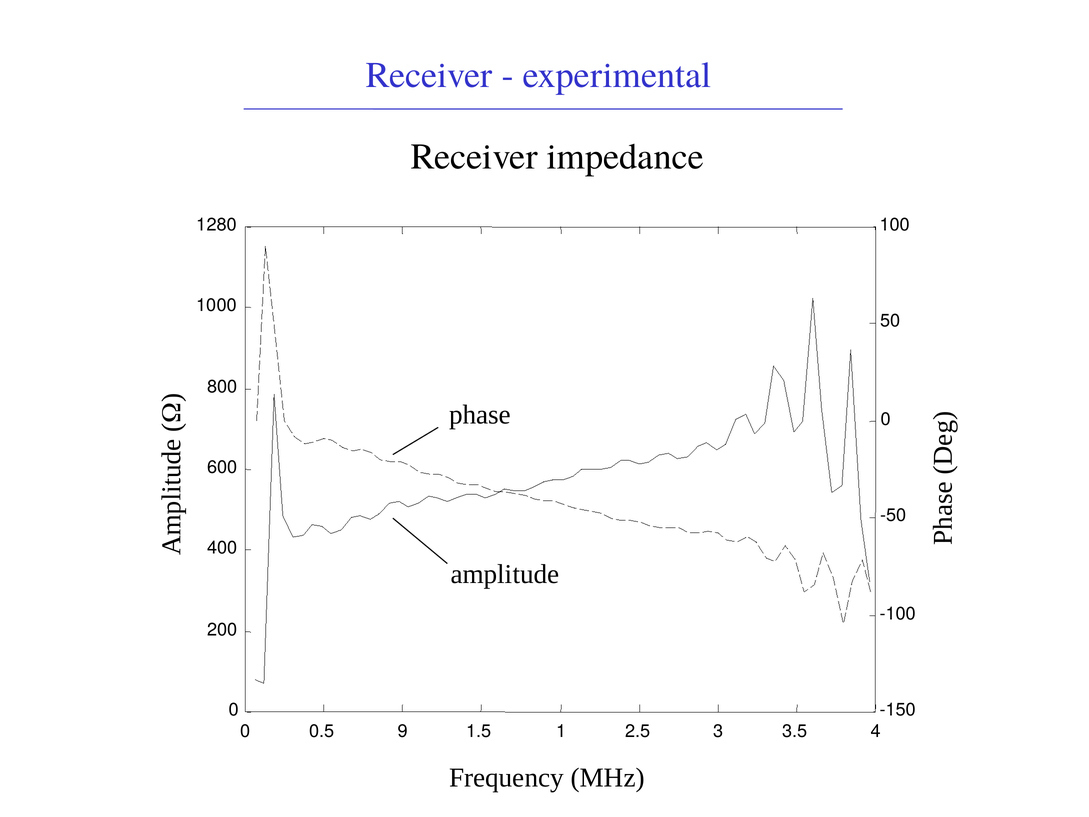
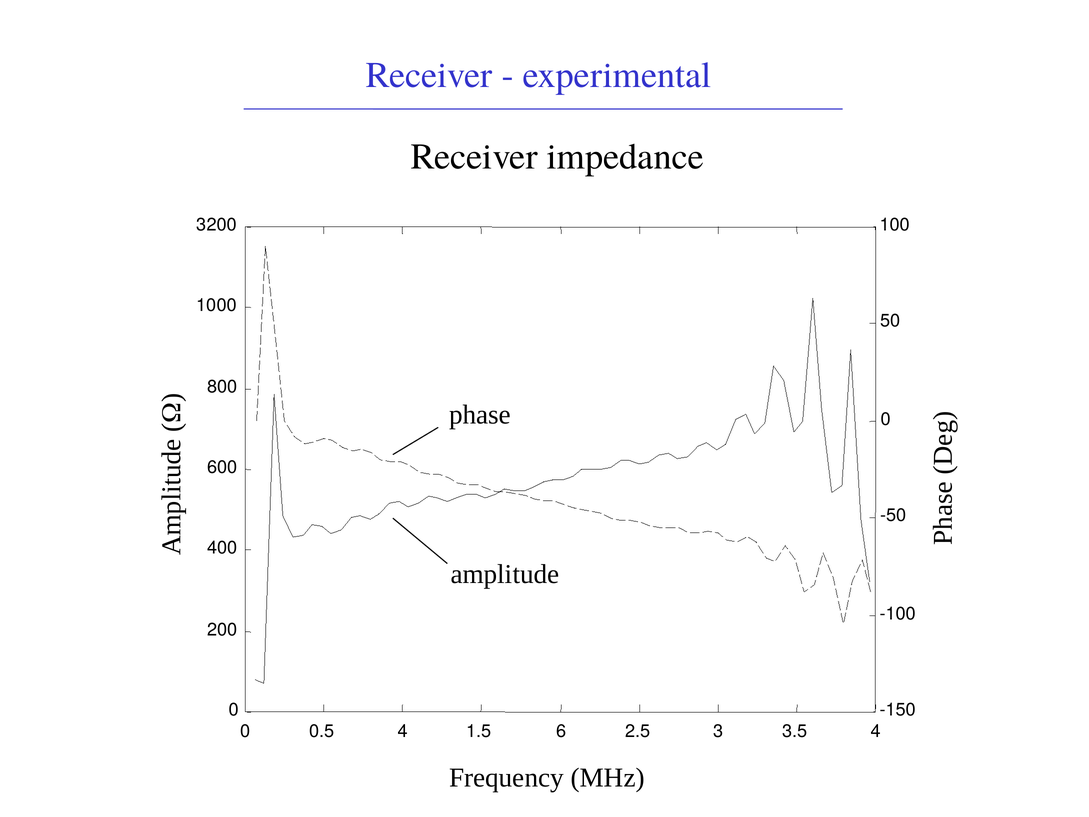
1280: 1280 -> 3200 (217, 225)
0.5 9: 9 -> 4 (403, 731)
1: 1 -> 6 (561, 731)
